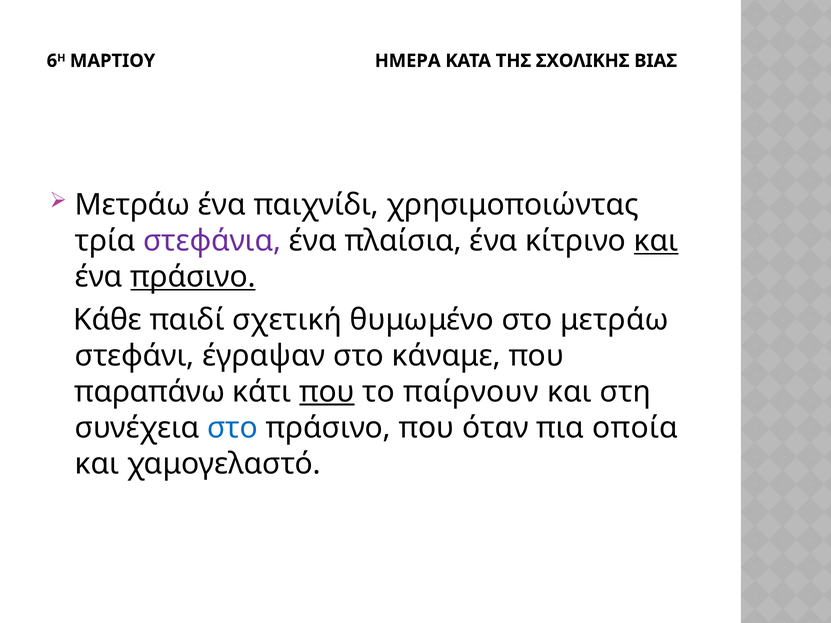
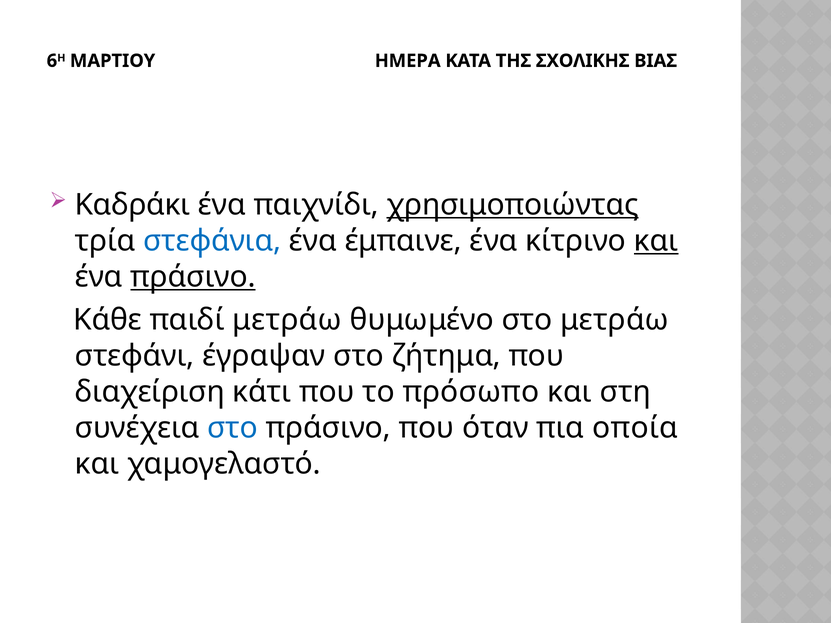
Μετράω: Μετράω -> Καδράκι (133, 205)
χρησιμοποιώντας underline: none -> present (513, 205)
στεφάνια colour: purple -> blue (212, 241)
πλαίσια: πλαίσια -> έμπαινε (403, 241)
παιδί σχετική: σχετική -> μετράω (287, 320)
κάναμε: κάναμε -> ζήτημα (446, 356)
παραπάνω: παραπάνω -> διαχείριση (150, 392)
που underline: present -> none (327, 392)
παίρνουν: παίρνουν -> πρόσωπο (471, 392)
